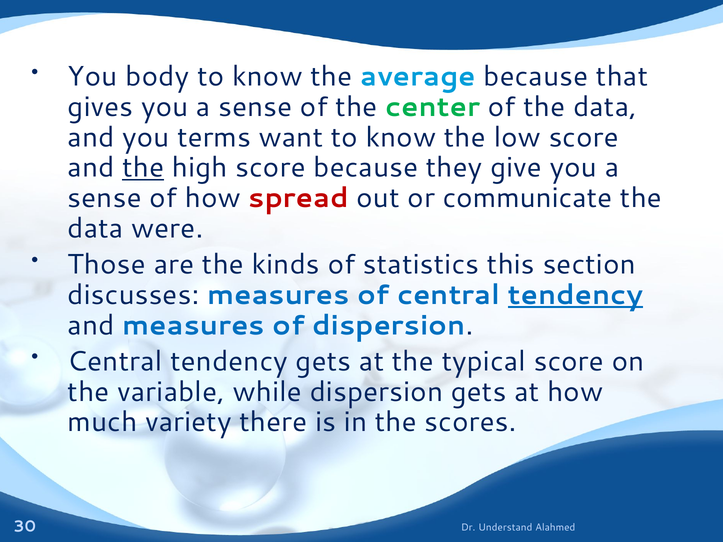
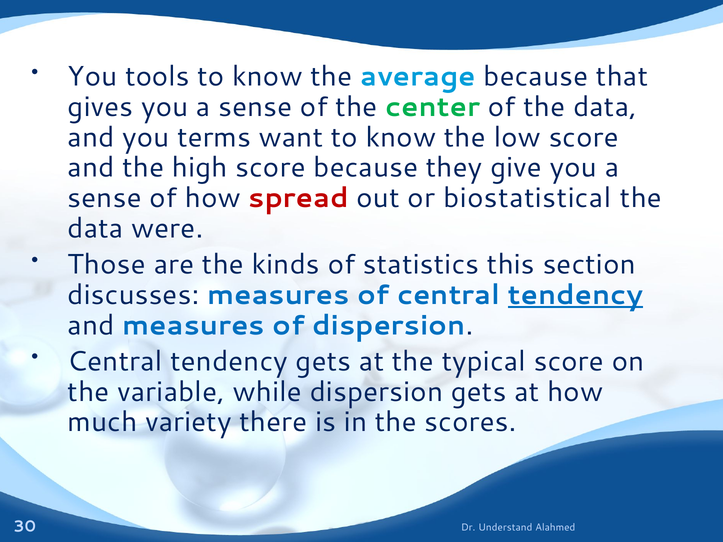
body: body -> tools (157, 77)
the underline: present -> none (143, 168)
communicate: communicate -> biostatistical (527, 198)
